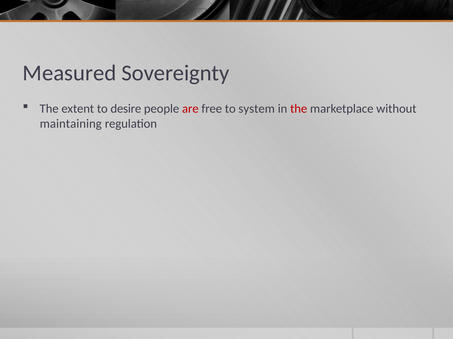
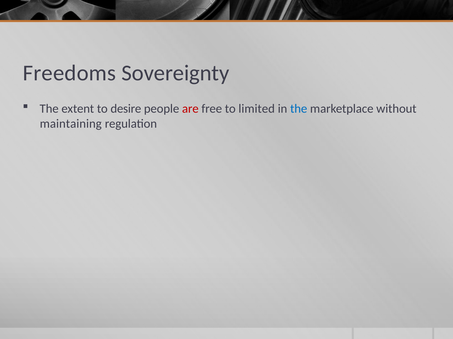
Measured: Measured -> Freedoms (69, 73)
system: system -> limited (257, 109)
the colour: red -> blue (299, 109)
